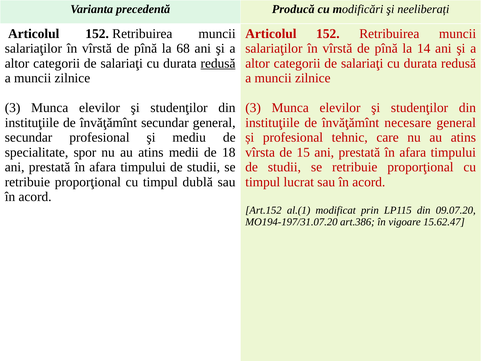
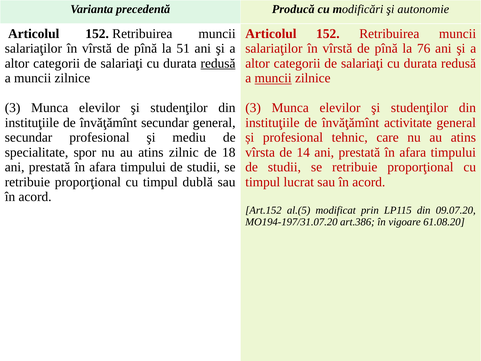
neeliberați: neeliberați -> autonomie (423, 9)
68: 68 -> 51 (183, 48)
14: 14 -> 76 (424, 48)
muncii underline: none -> present (273, 78)
necesare: necesare -> activitate (408, 123)
medii: medii -> zilnic (184, 152)
15: 15 -> 14 (303, 152)
al.(1: al.(1 -> al.(5 (299, 210)
15.62.47: 15.62.47 -> 61.08.20 (444, 222)
